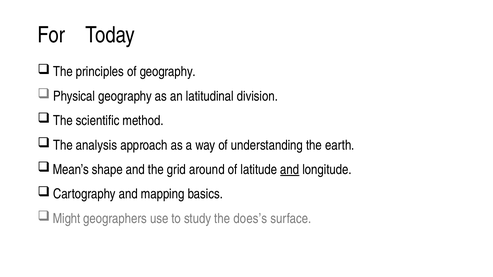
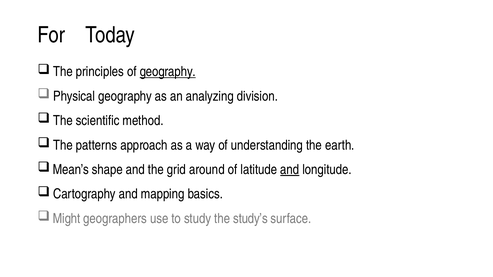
geography underline: none -> present (168, 72)
latitudinal: latitudinal -> analyzing (210, 96)
analysis: analysis -> patterns (97, 145)
does’s: does’s -> study’s (250, 219)
